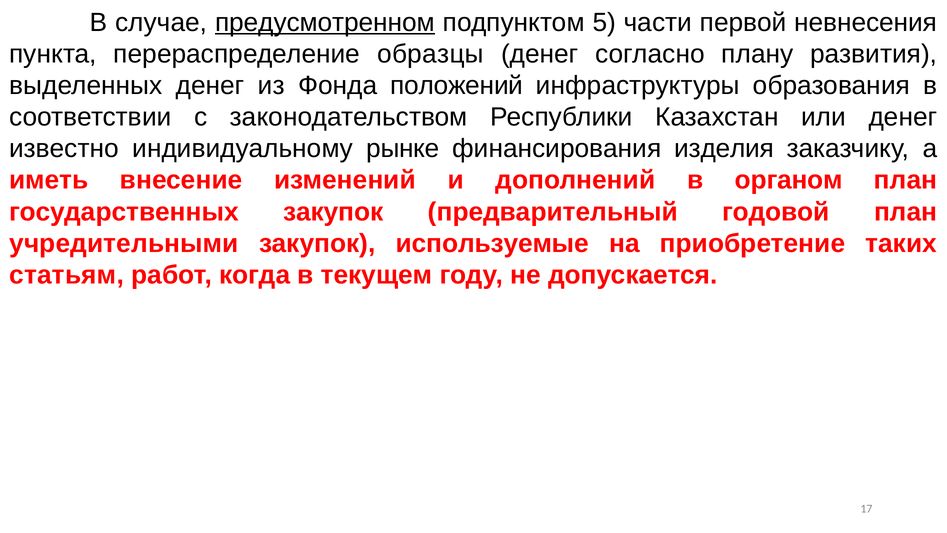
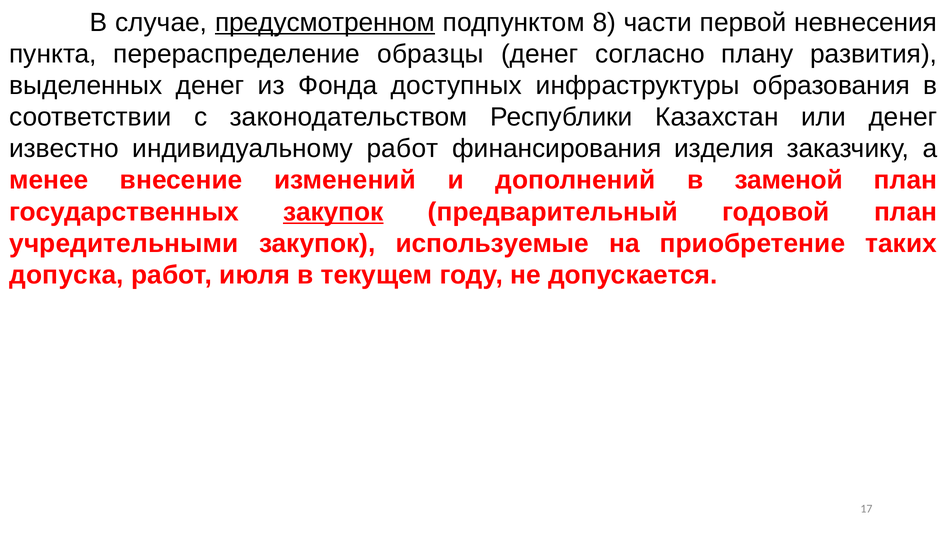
5: 5 -> 8 (604, 22)
положений: положений -> доступных (456, 85)
индивидуальному рынке: рынке -> работ (403, 149)
иметь: иметь -> менее (49, 180)
органом: органом -> заменой (789, 180)
закупок underline: none -> present (333, 212)
статьям: статьям -> допуска (67, 275)
когда: когда -> июля (255, 275)
